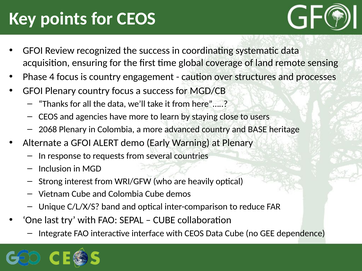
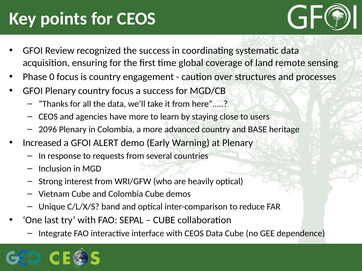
4: 4 -> 0 (52, 77)
2068: 2068 -> 2096 (48, 130)
Alternate: Alternate -> Increased (42, 143)
